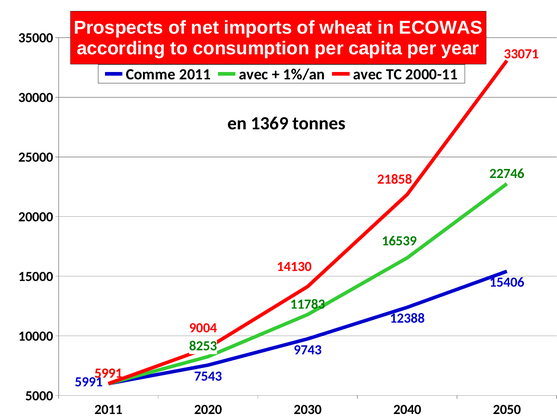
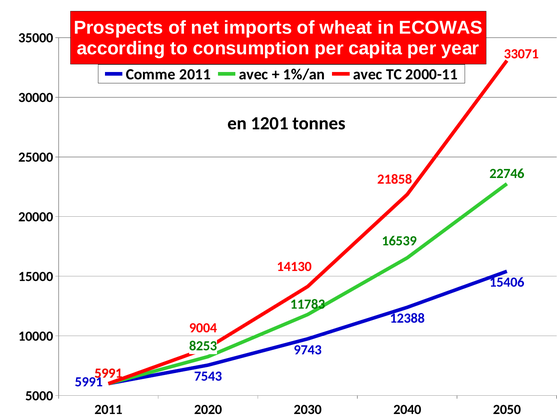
1369: 1369 -> 1201 (270, 123)
